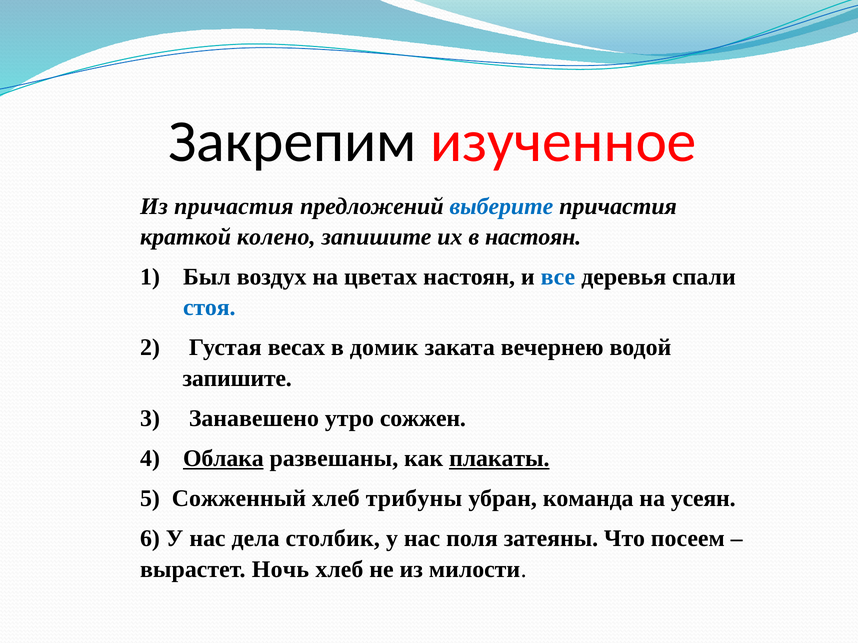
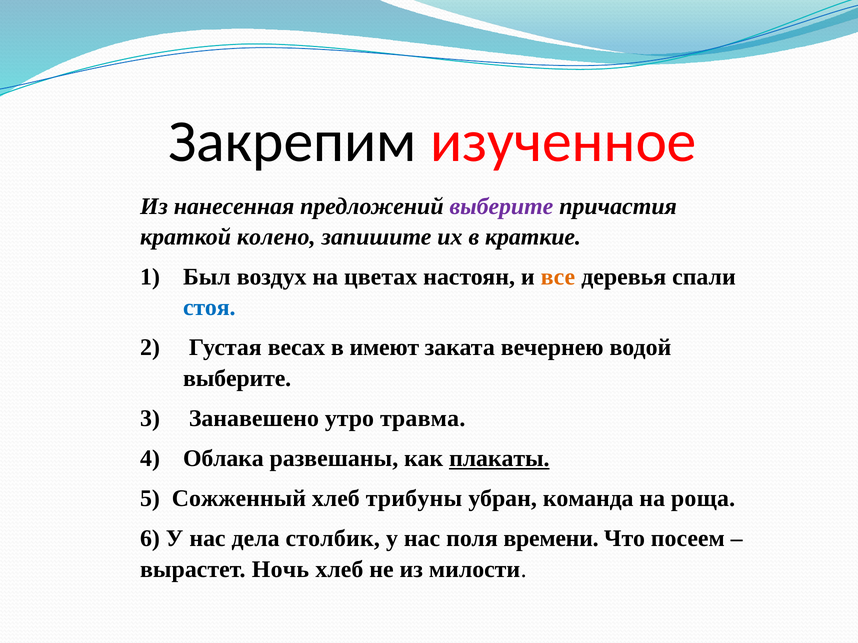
Из причастия: причастия -> нанесенная (234, 206)
выберите colour: blue -> purple (501, 206)
в настоян: настоян -> краткие (533, 237)
все colour: blue -> orange (558, 277)
домик: домик -> имеют (384, 348)
запишите: запишите -> выберите (237, 378)
сожжен: сожжен -> травма (423, 419)
Облака underline: present -> none (223, 459)
усеян: усеян -> роща (703, 499)
затеяны: затеяны -> времени (551, 539)
